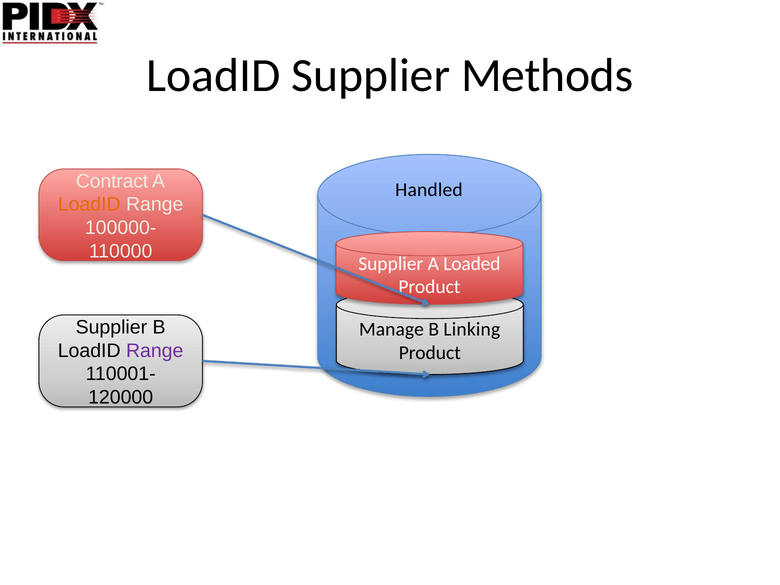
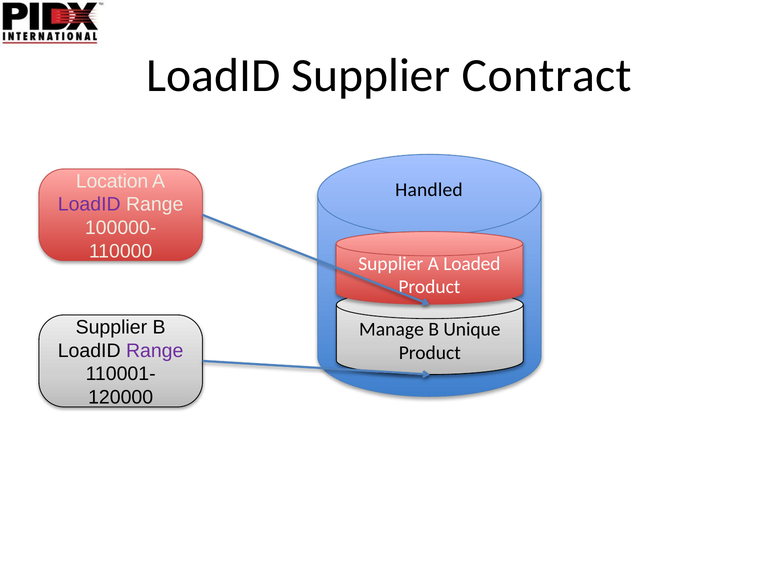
Methods: Methods -> Contract (547, 76)
Contract: Contract -> Location (112, 181)
LoadID colour: orange -> purple (89, 205)
Linking: Linking -> Unique (472, 329)
